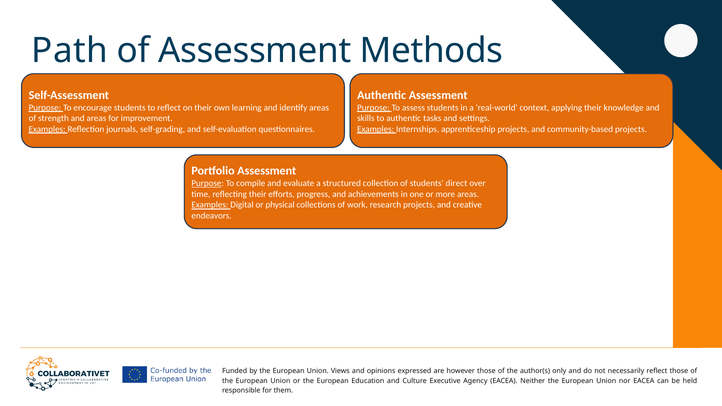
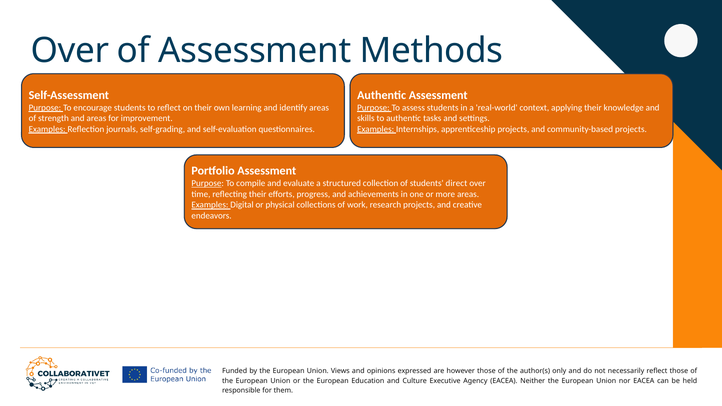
Path: Path -> Over (70, 51)
